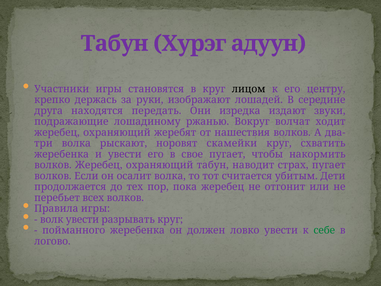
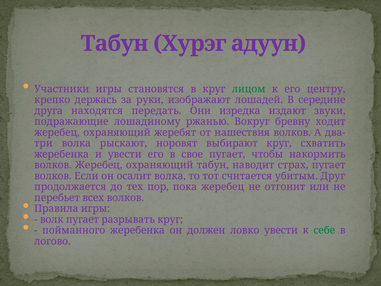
лицом colour: black -> green (249, 89)
волчат: волчат -> бревну (293, 122)
скамейки: скамейки -> выбирают (232, 143)
Дети: Дети -> Друг (333, 176)
волк увести: увести -> пугает (82, 219)
